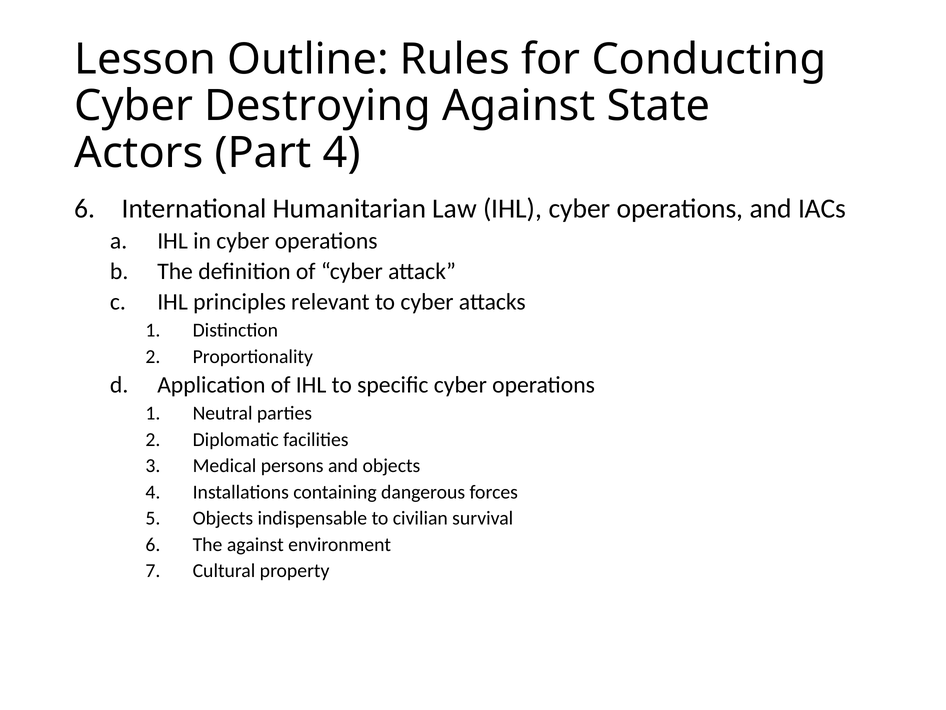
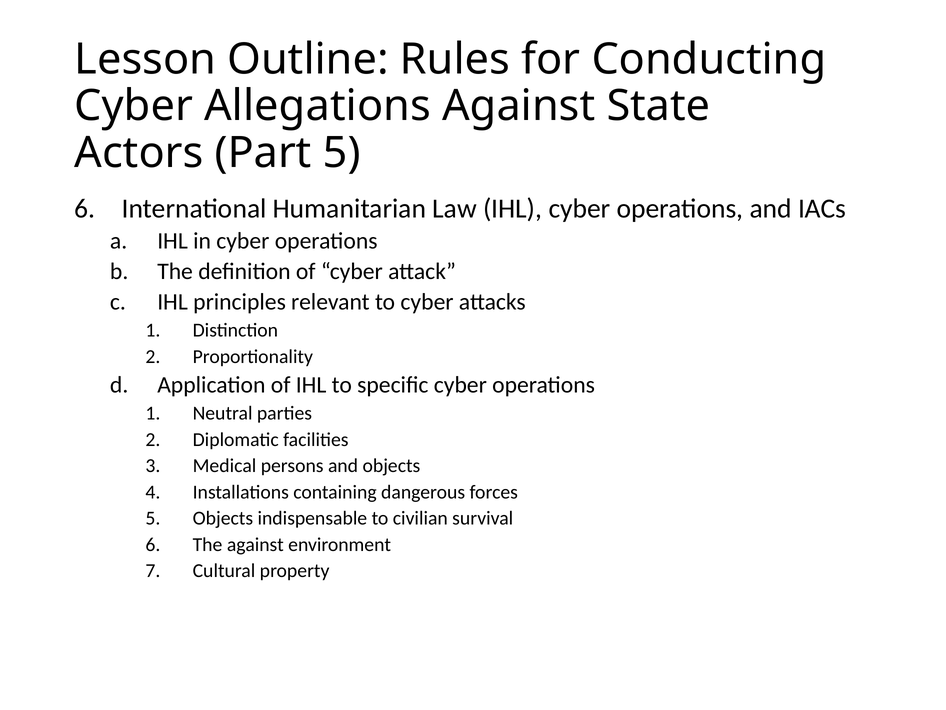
Destroying: Destroying -> Allegations (318, 106)
Part 4: 4 -> 5 (342, 153)
